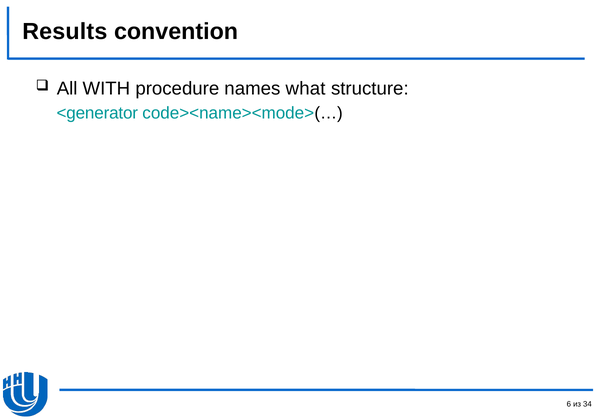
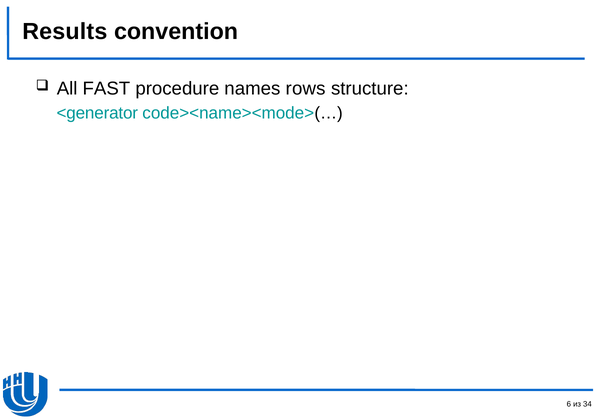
WITH: WITH -> FAST (106, 88)
what: what -> rows (306, 88)
